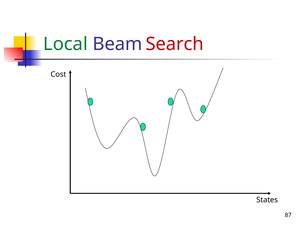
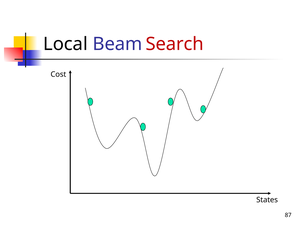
Local colour: green -> black (65, 44)
